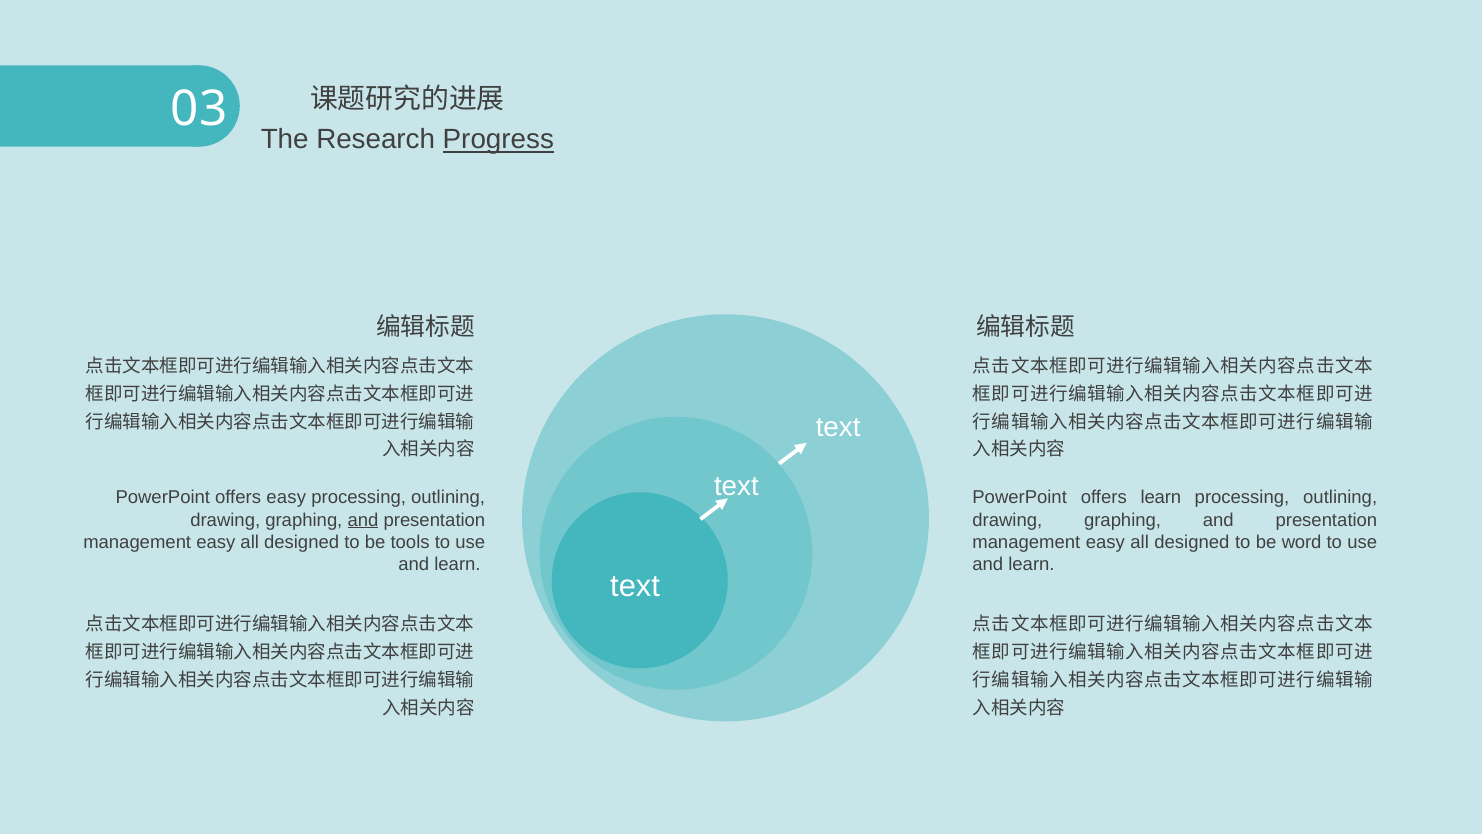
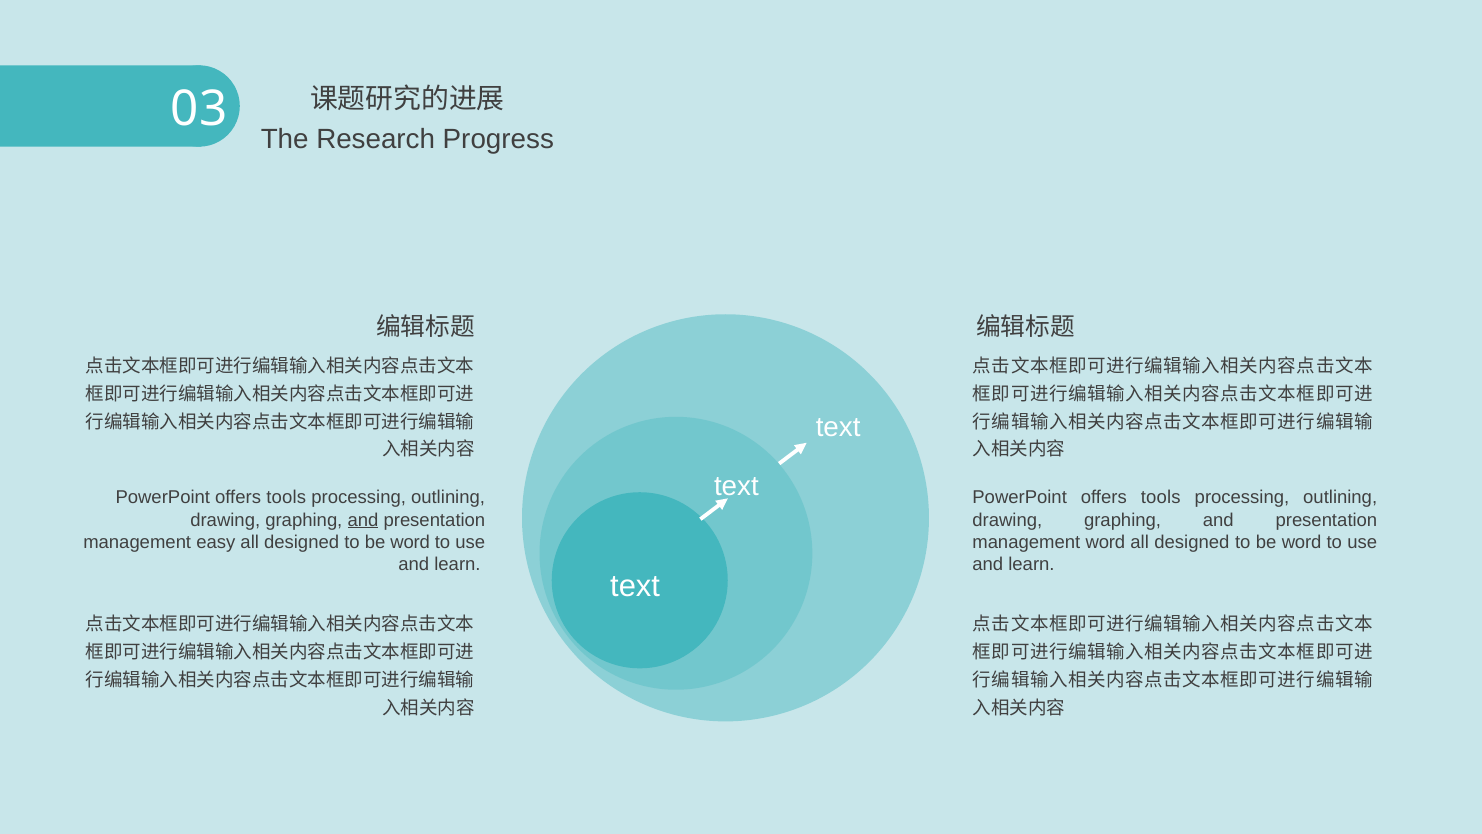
Progress underline: present -> none (498, 140)
easy: easy -> tools (286, 497)
learn: learn -> tools (1161, 497)
tools: tools -> word (410, 542)
easy: easy -> word (1105, 542)
